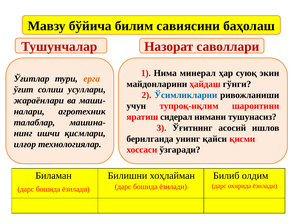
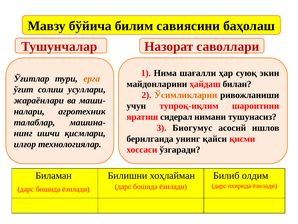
минерал: минерал -> шағалли (198, 73)
гўнги: гўнги -> билан (237, 84)
Ўсимликларни colour: blue -> orange (186, 95)
Ўғитнинг: Ўғитнинг -> Биогумус (192, 128)
